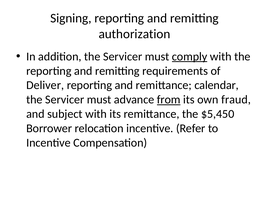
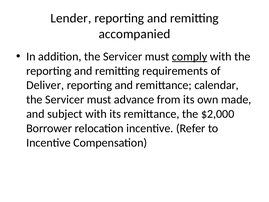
Signing: Signing -> Lender (71, 18)
authorization: authorization -> accompanied (134, 34)
from underline: present -> none (169, 99)
fraud: fraud -> made (236, 99)
$5,450: $5,450 -> $2,000 (218, 114)
